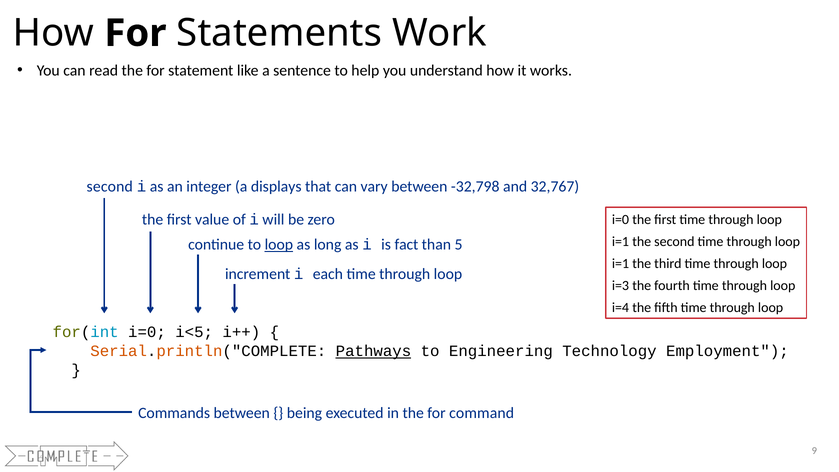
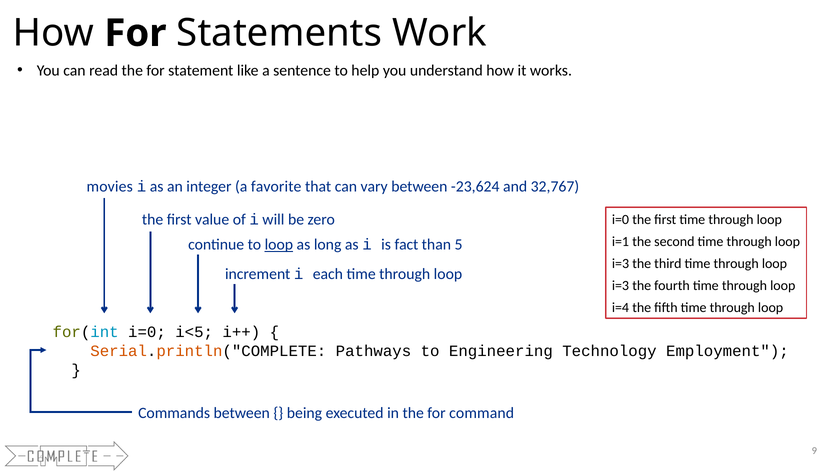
second: second -> movies (110, 186)
displays: displays -> favorite (276, 186)
-32,798: -32,798 -> -23,624 (475, 186)
i=1: i=1 -> i=3 (621, 264)
Pathways underline: present -> none (373, 351)
